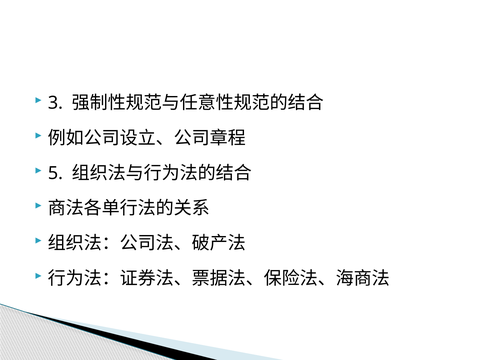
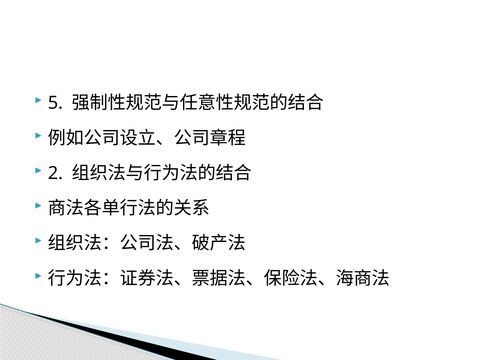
3: 3 -> 5 (55, 103)
5: 5 -> 2 (55, 173)
